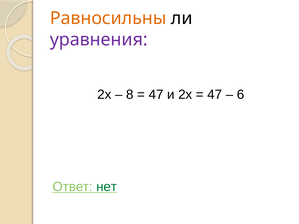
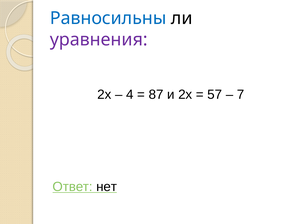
Равносильны colour: orange -> blue (108, 18)
8: 8 -> 4 (130, 95)
47: 47 -> 87 (156, 95)
47: 47 -> 57 (215, 95)
6: 6 -> 7 (241, 95)
нет colour: green -> black (107, 187)
